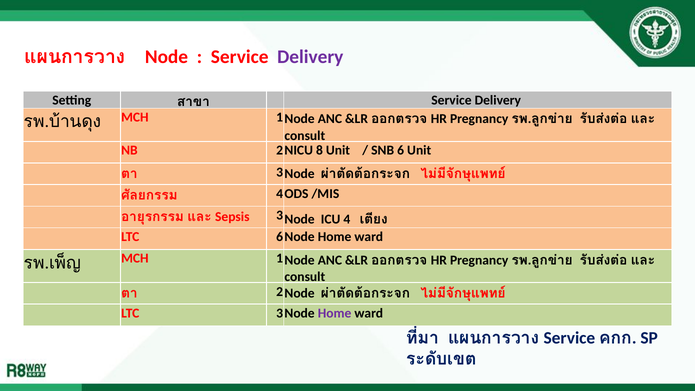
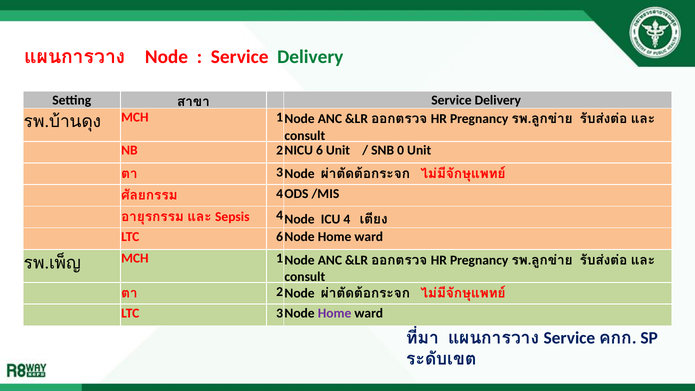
Delivery colour: purple -> green (310, 57)
8: 8 -> 6 (320, 150)
6: 6 -> 0 (401, 150)
Sepsis 3: 3 -> 4 (280, 215)
